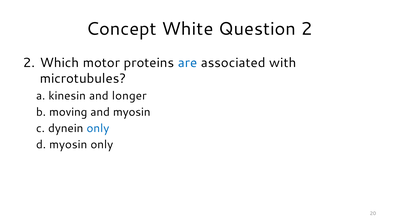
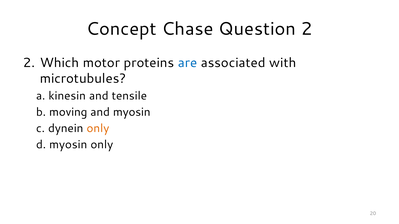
White: White -> Chase (188, 29)
longer: longer -> tensile (129, 96)
only colour: blue -> orange (98, 129)
